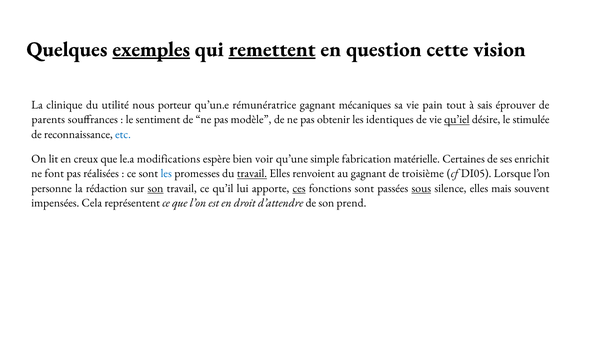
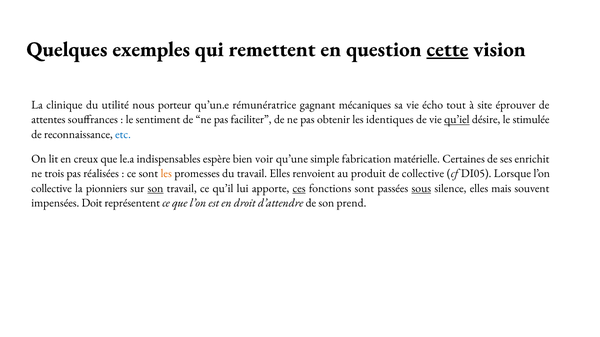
exemples underline: present -> none (151, 49)
remettent underline: present -> none (272, 49)
cette underline: none -> present (447, 49)
pain: pain -> écho (433, 105)
sais: sais -> site (485, 105)
parents: parents -> attentes (48, 120)
modèle: modèle -> faciliter (251, 120)
modifications: modifications -> indispensables (169, 159)
font: font -> trois (54, 174)
les colour: blue -> orange (166, 174)
travail underline: present -> none (252, 174)
au gagnant: gagnant -> produit (368, 174)
de troisième: troisième -> collective (423, 174)
personne: personne -> collective (52, 189)
rédaction: rédaction -> pionniers (107, 189)
Cela: Cela -> Doit (92, 203)
